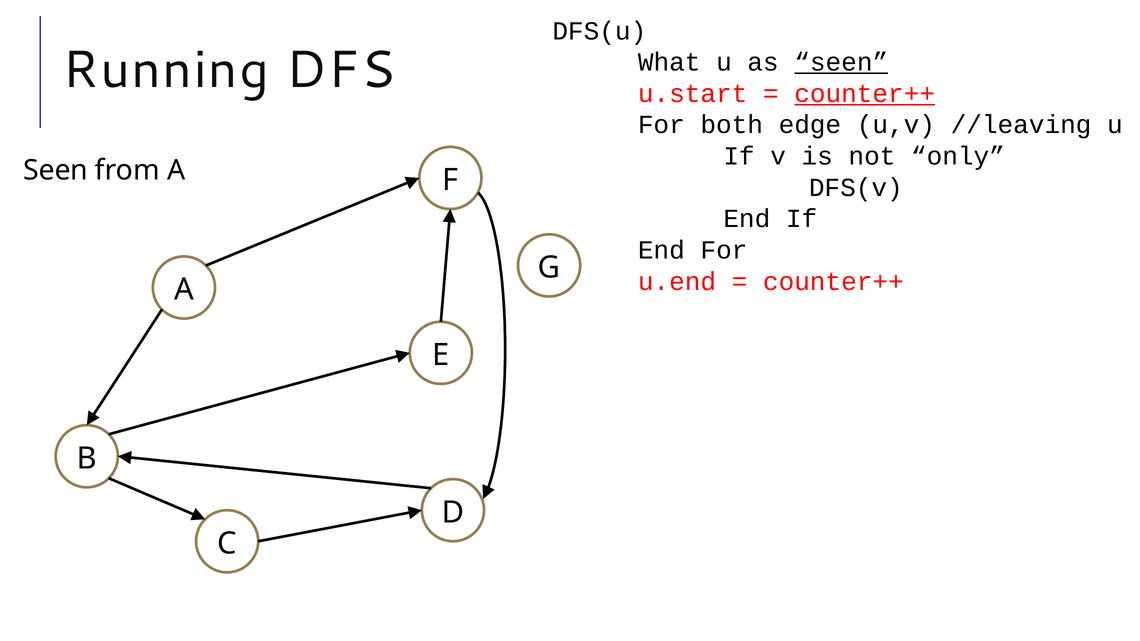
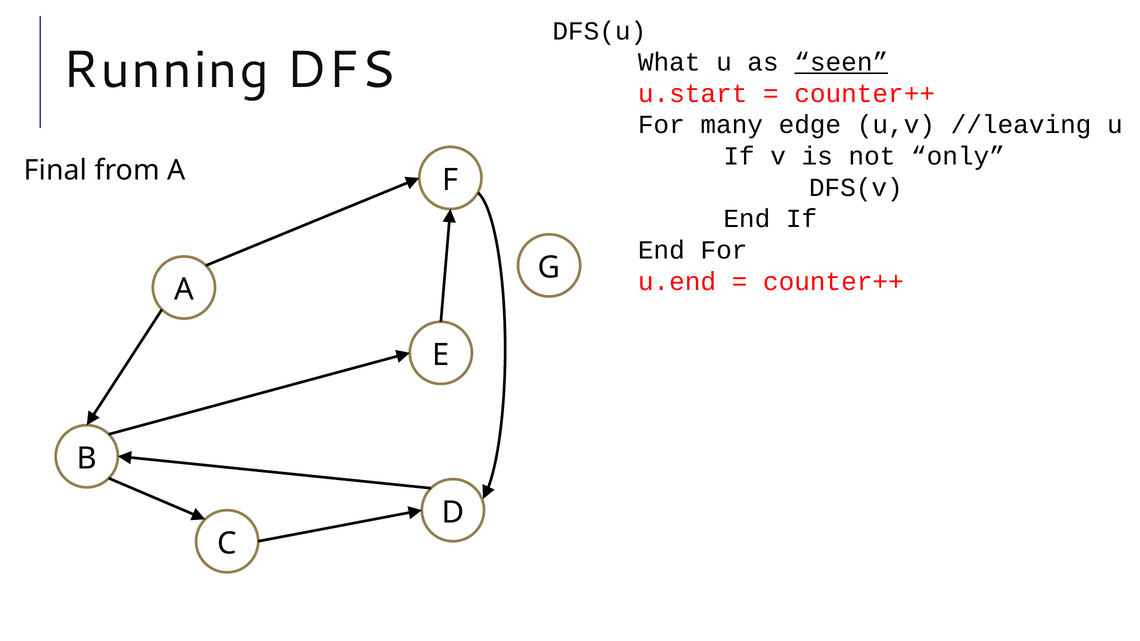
counter++ underline: present -> none (865, 94)
both: both -> many (732, 125)
Seen: Seen -> Final (55, 170)
